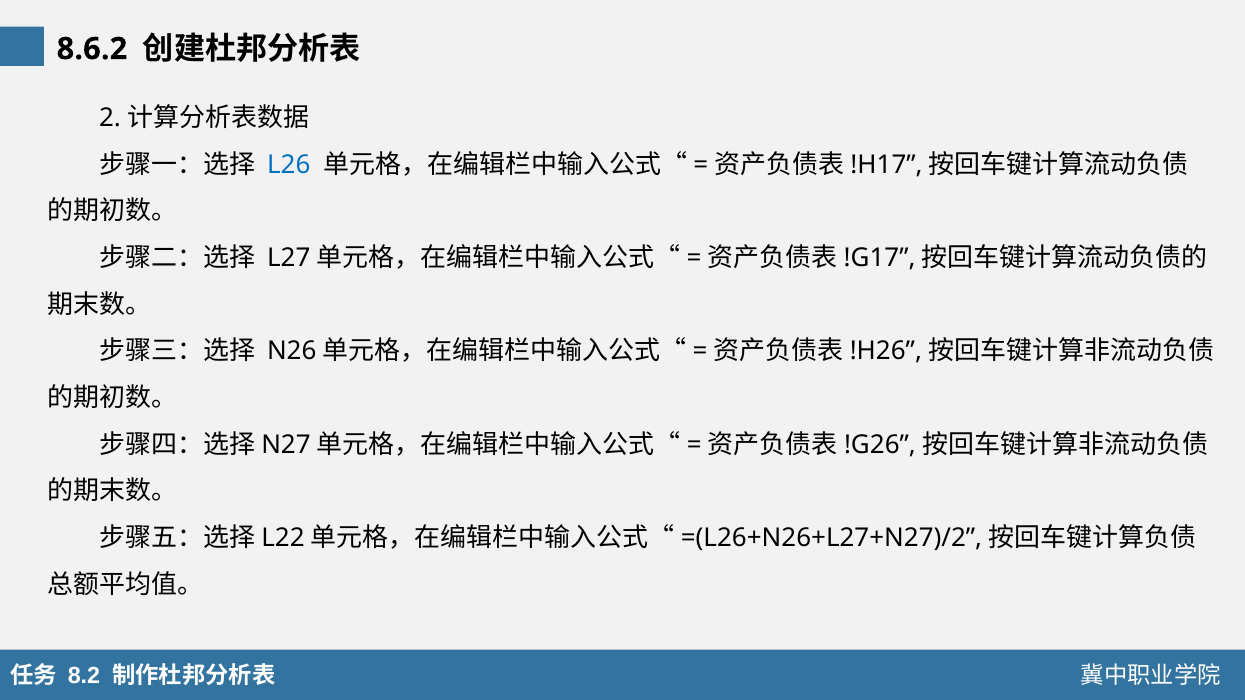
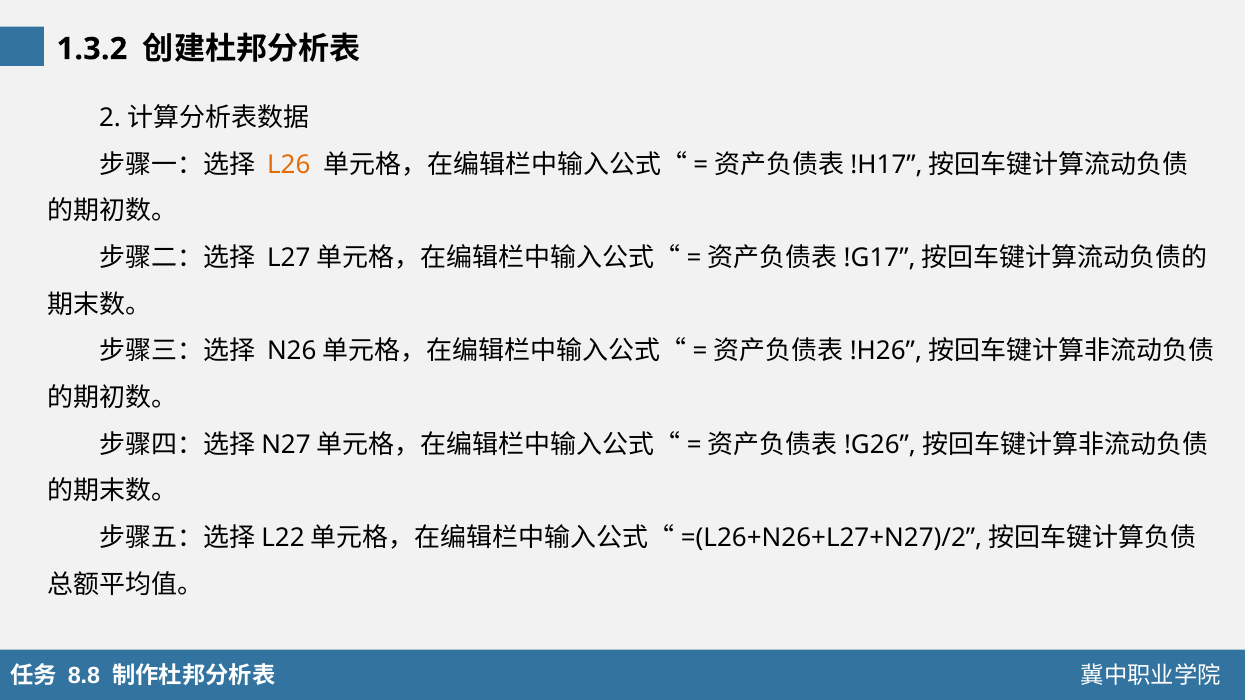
8.6.2: 8.6.2 -> 1.3.2 (92, 49)
L26 colour: blue -> orange (289, 165)
8.2: 8.2 -> 8.8 (84, 676)
